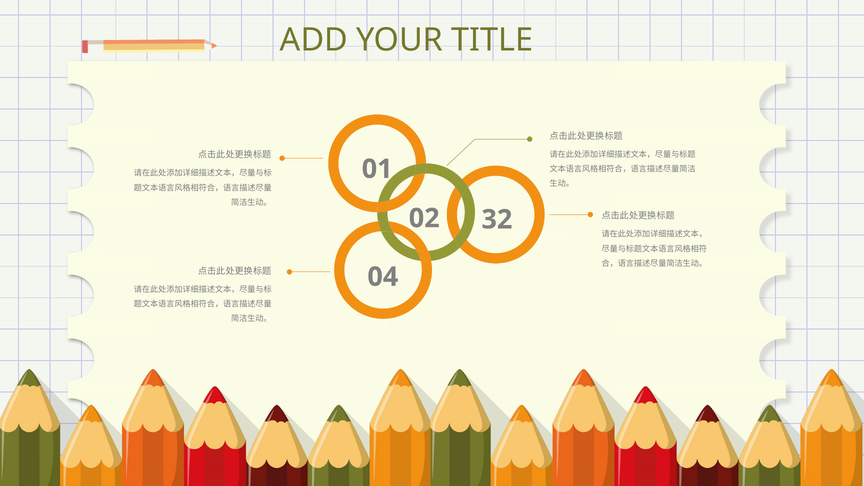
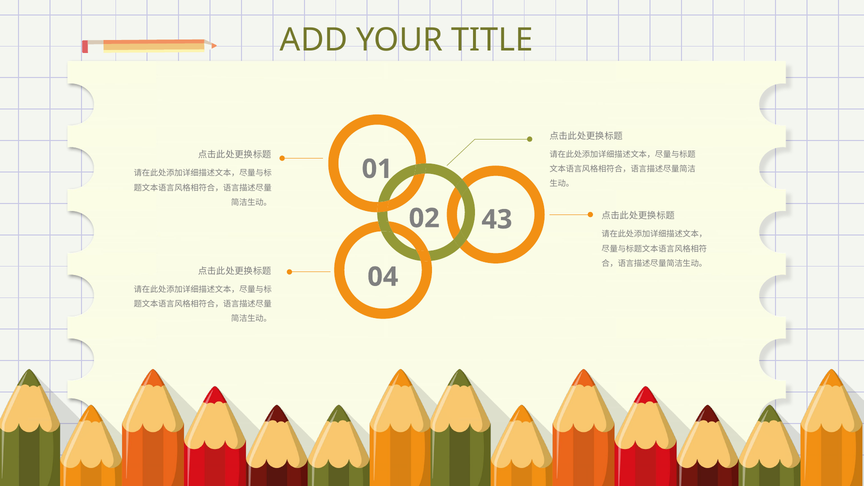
32: 32 -> 43 (497, 220)
